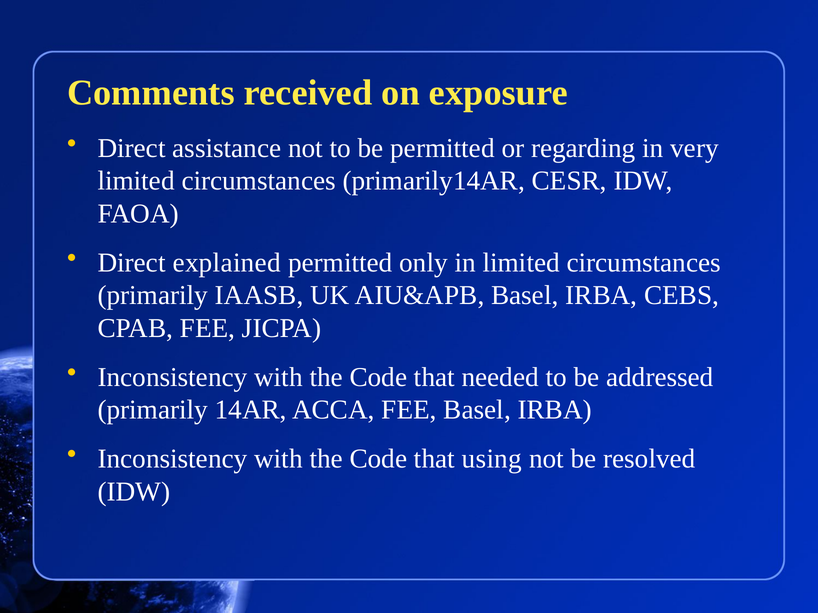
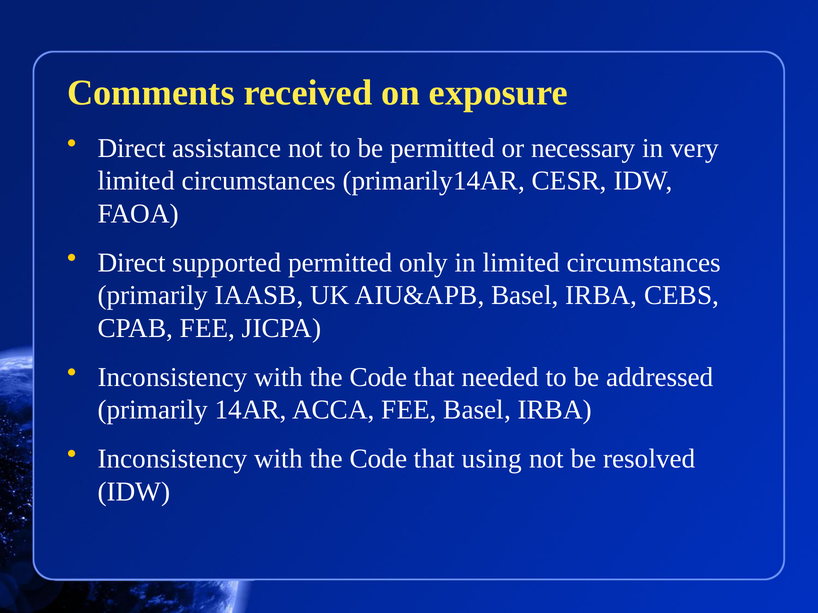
regarding: regarding -> necessary (583, 148)
explained: explained -> supported (227, 263)
